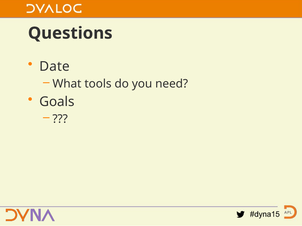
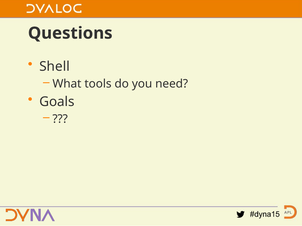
Date: Date -> Shell (55, 67)
